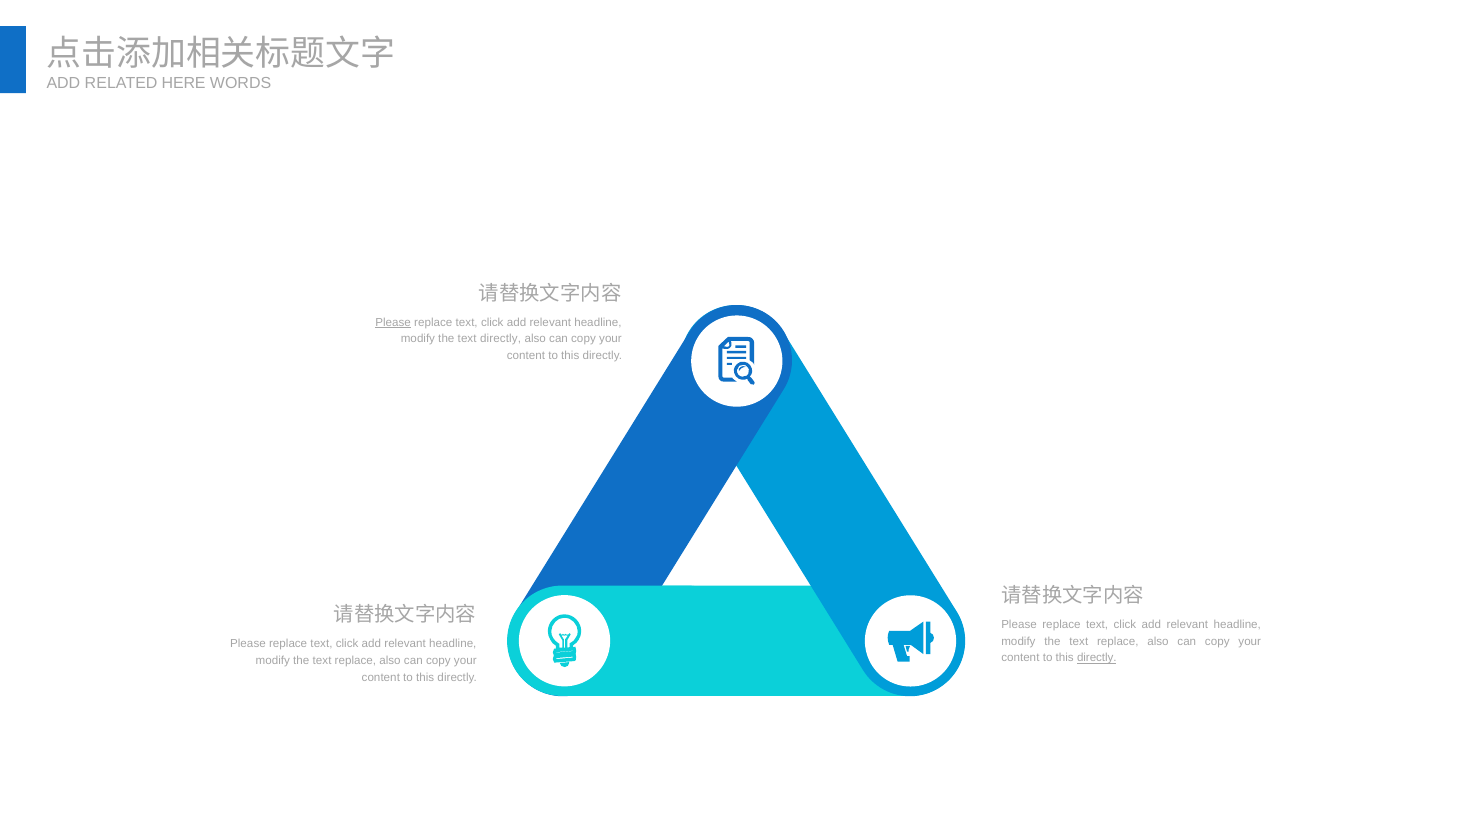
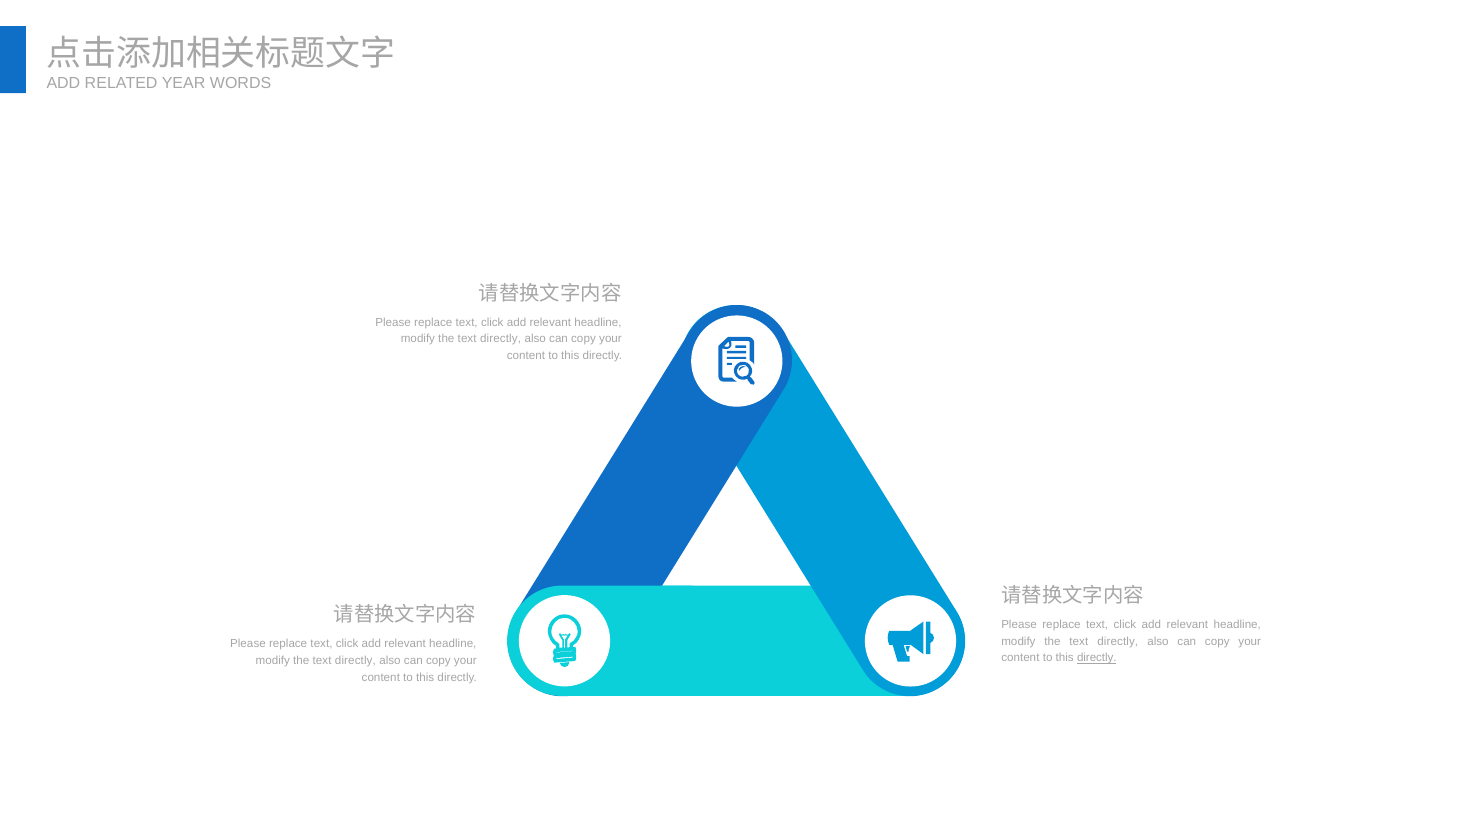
HERE: HERE -> YEAR (184, 83)
Please underline: present -> none (393, 322)
replace: replace -> directly (1118, 641)
replace: replace -> directly (355, 661)
